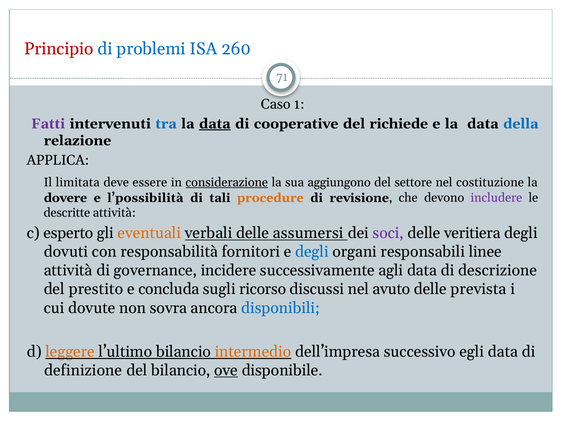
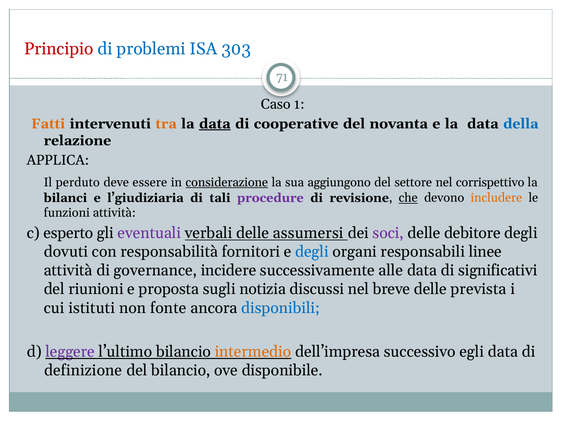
260: 260 -> 303 (236, 49)
Fatti colour: purple -> orange (48, 124)
tra colour: blue -> orange (166, 124)
richiede: richiede -> novanta (399, 124)
limitata: limitata -> perduto (78, 182)
costituzione: costituzione -> corrispettivo (490, 182)
dovere: dovere -> bilanci (65, 198)
l’possibilità: l’possibilità -> l’giudiziaria (145, 198)
procedure colour: orange -> purple (270, 198)
che underline: none -> present (408, 198)
includere colour: purple -> orange (496, 198)
descritte: descritte -> funzioni (67, 213)
eventuali colour: orange -> purple (149, 233)
veritiera: veritiera -> debitore (472, 233)
agli: agli -> alle (391, 271)
descrizione: descrizione -> significativi (498, 271)
prestito: prestito -> riunioni (96, 289)
concluda: concluda -> proposta (169, 289)
ricorso: ricorso -> notizia (263, 289)
avuto: avuto -> breve (392, 289)
dovute: dovute -> istituti (92, 308)
sovra: sovra -> fonte (168, 308)
leggere colour: orange -> purple (70, 352)
ove underline: present -> none (226, 371)
